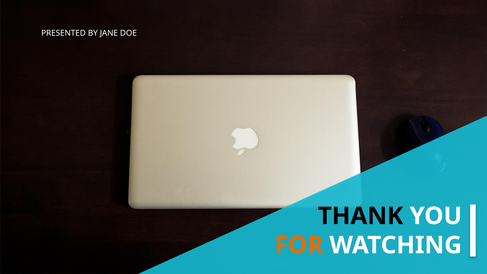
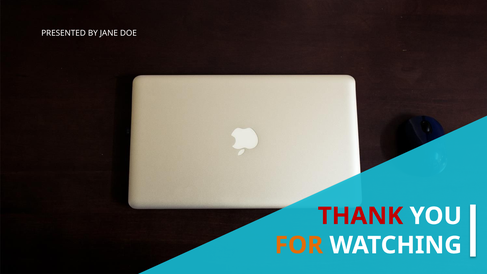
THANK colour: black -> red (360, 216)
